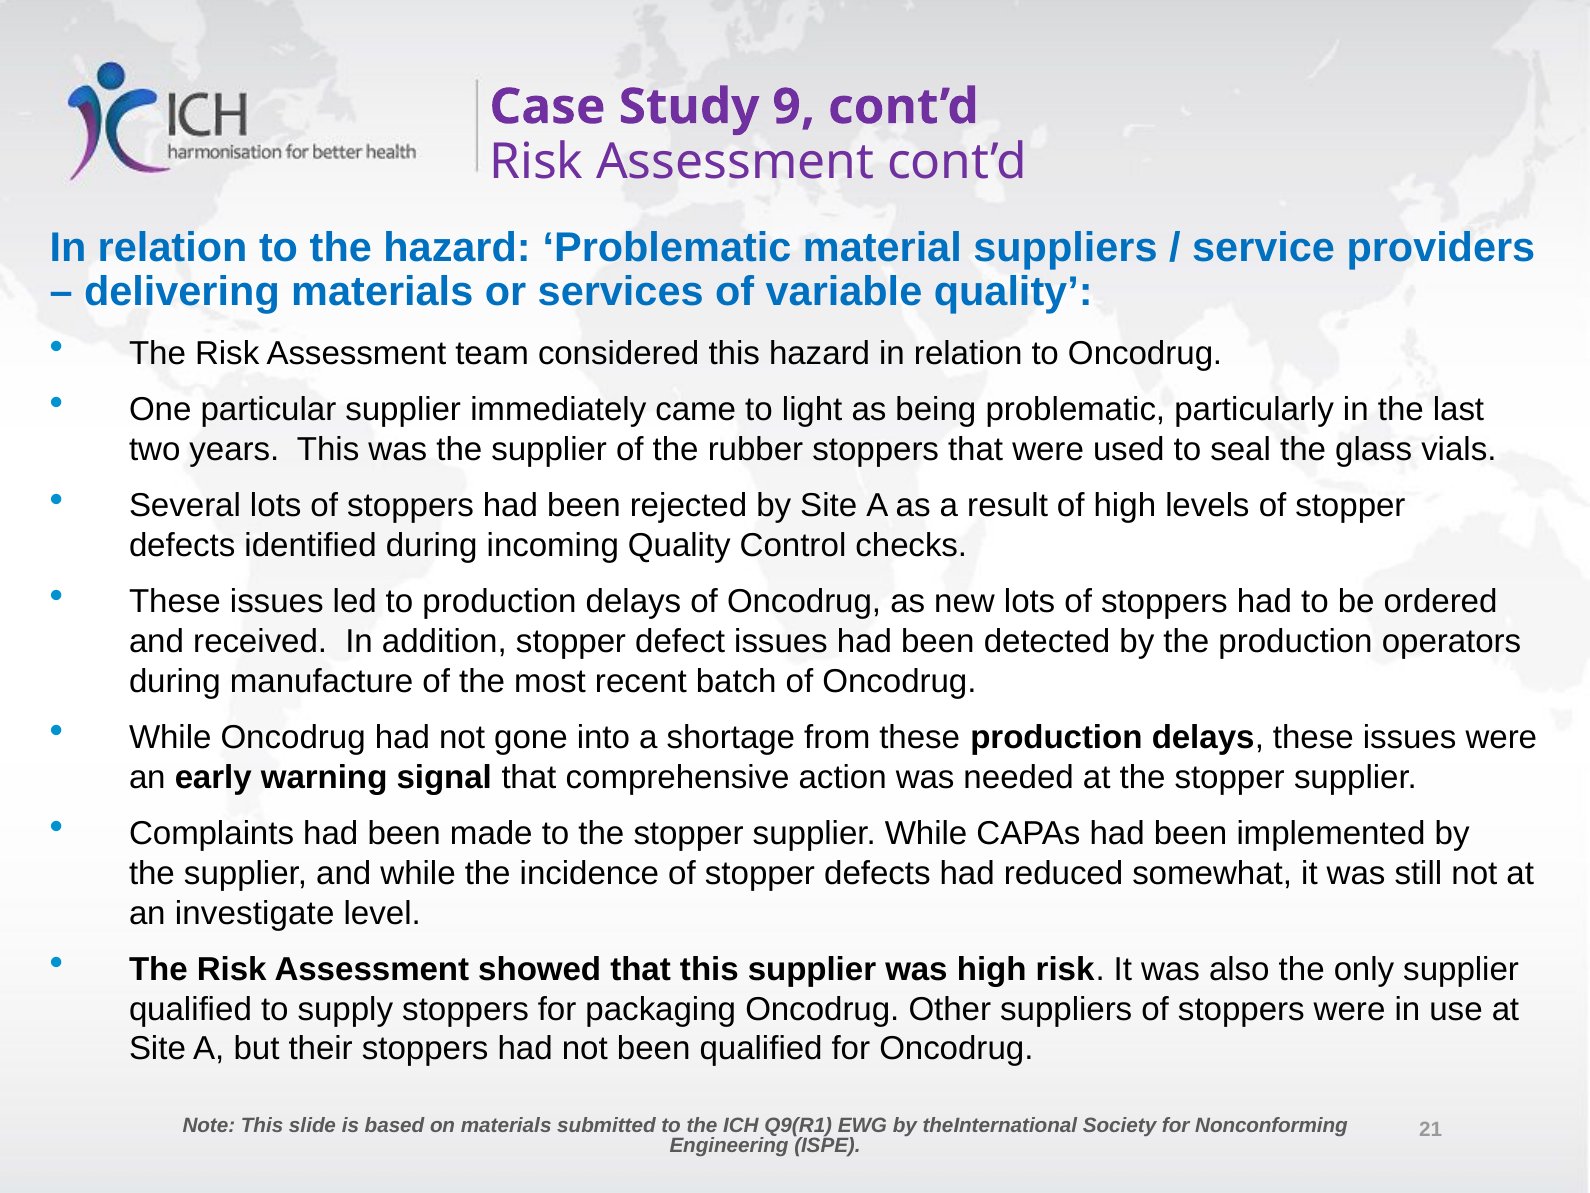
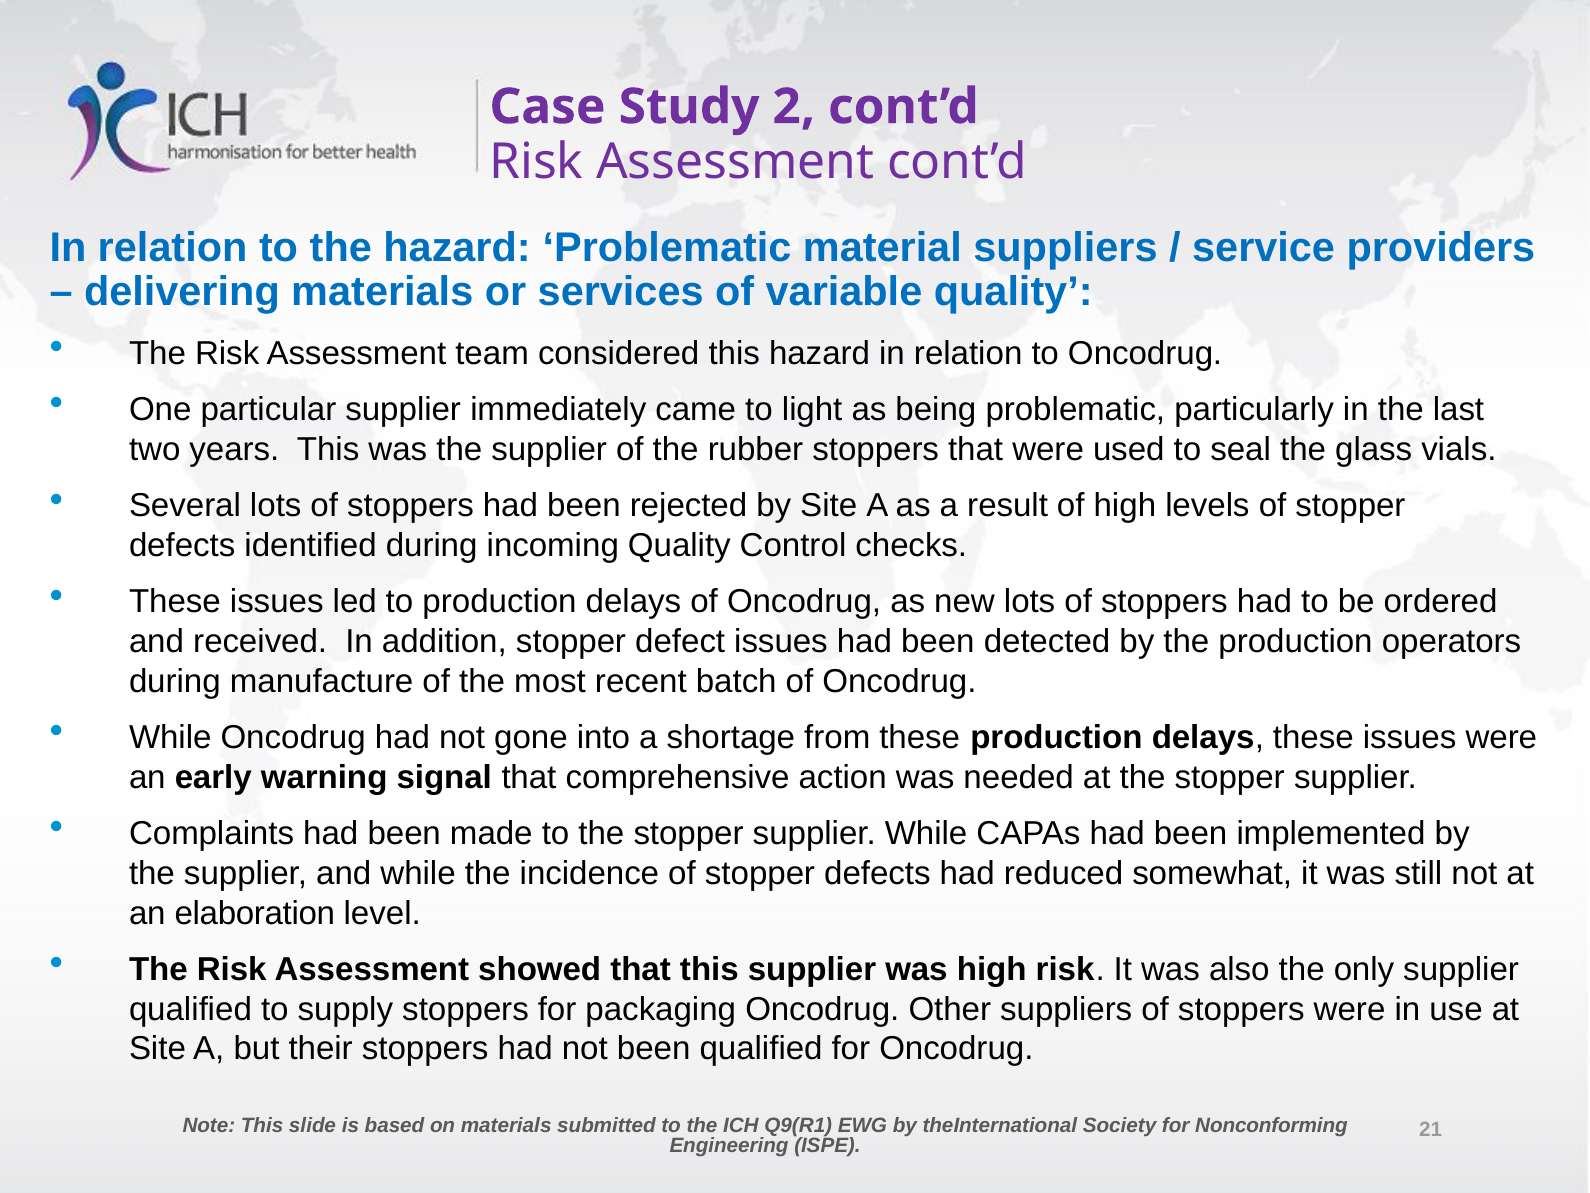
9: 9 -> 2 (794, 107)
investigate: investigate -> elaboration (255, 913)
